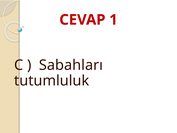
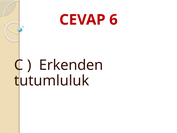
1: 1 -> 6 (113, 20)
Sabahları: Sabahları -> Erkenden (71, 65)
